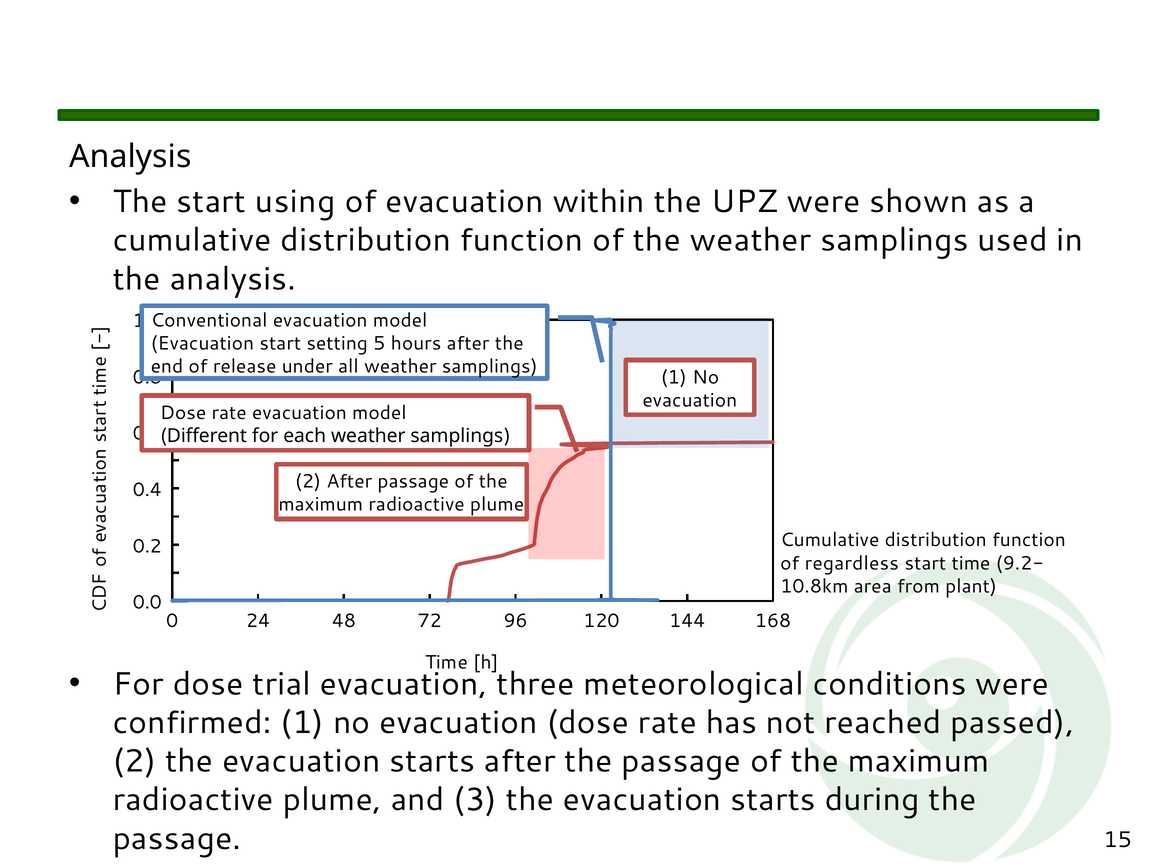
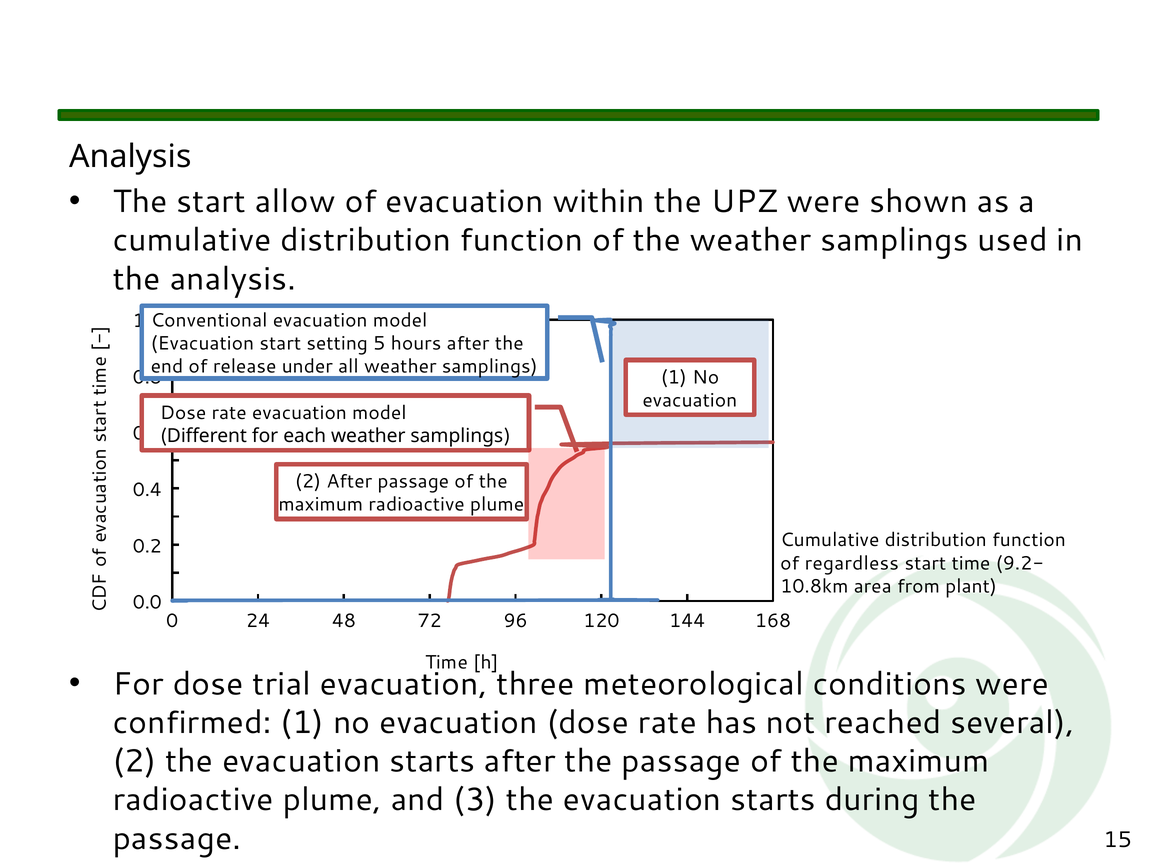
using: using -> allow (295, 202)
passed: passed -> several (1013, 722)
